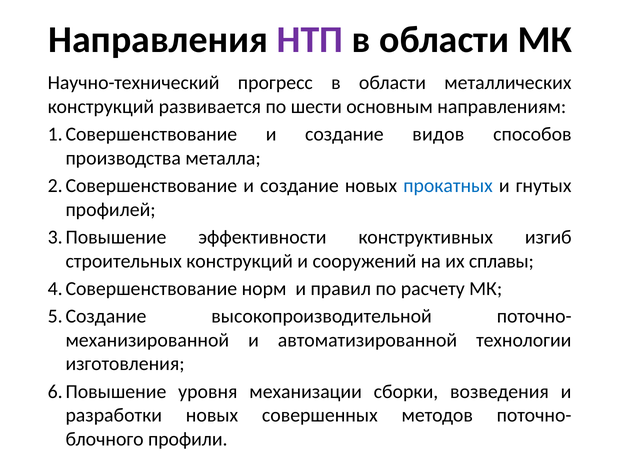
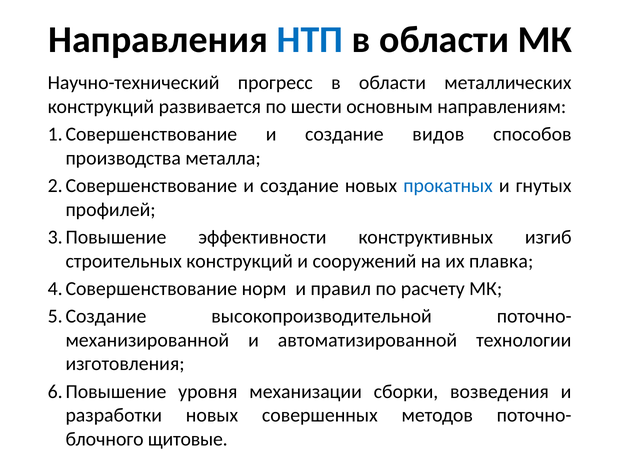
НТП colour: purple -> blue (310, 40)
сплавы: сплавы -> плавка (501, 261)
профили: профили -> щитовые (188, 439)
